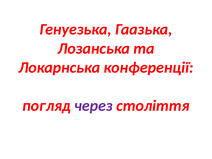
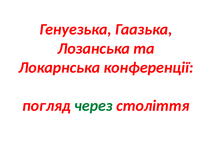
через colour: purple -> green (93, 106)
